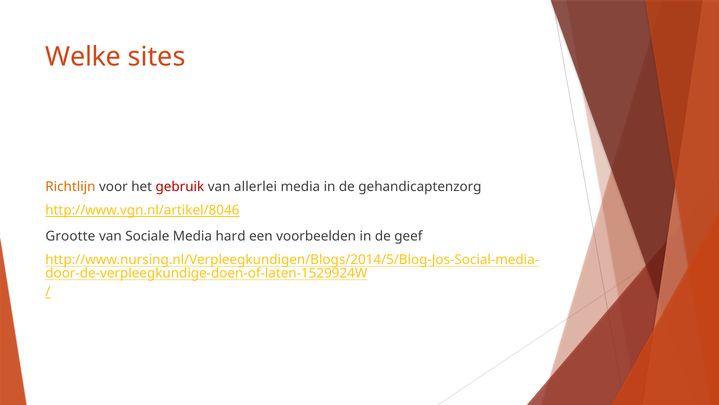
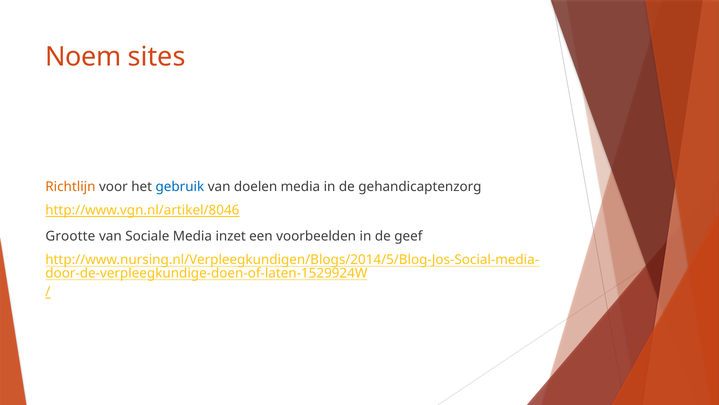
Welke: Welke -> Noem (83, 57)
gebruik colour: red -> blue (180, 186)
allerlei: allerlei -> doelen (256, 186)
hard: hard -> inzet (231, 236)
